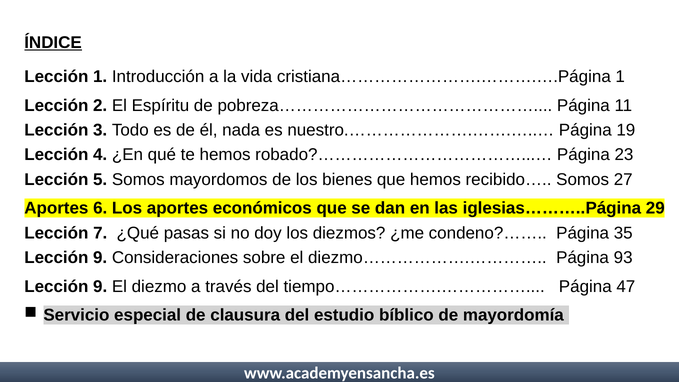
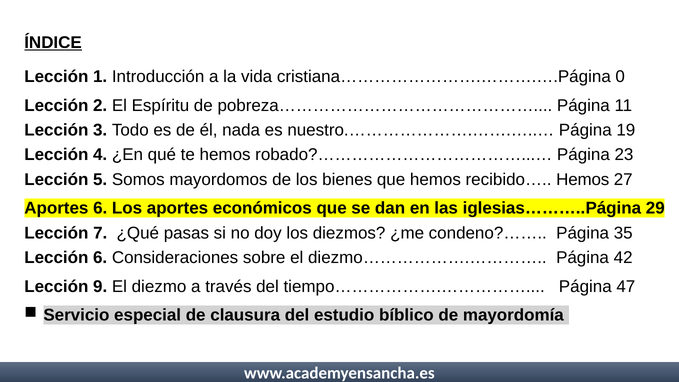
cristiana…………………….……….….Página 1: 1 -> 0 (620, 77)
recibido… Somos: Somos -> Hemos (583, 179)
9: 9 -> 6 (100, 258)
93: 93 -> 42 (623, 258)
